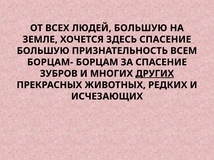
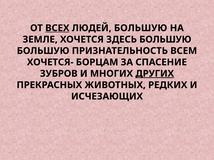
ВСЕХ underline: none -> present (57, 28)
ЗДЕСЬ СПАСЕНИЕ: СПАСЕНИЕ -> БОЛЬШУЮ (165, 40)
БОРЦАМ-: БОРЦАМ- -> ХОЧЕТСЯ- (50, 62)
